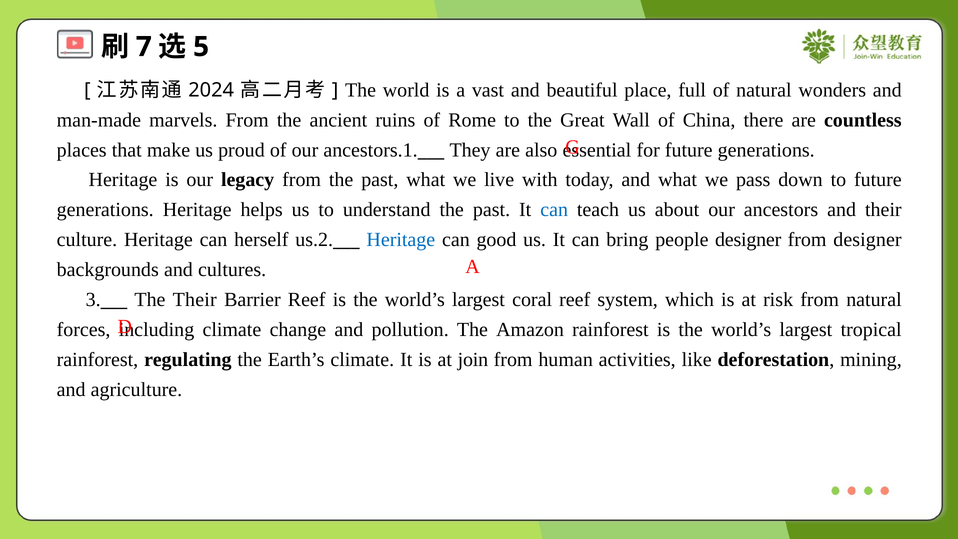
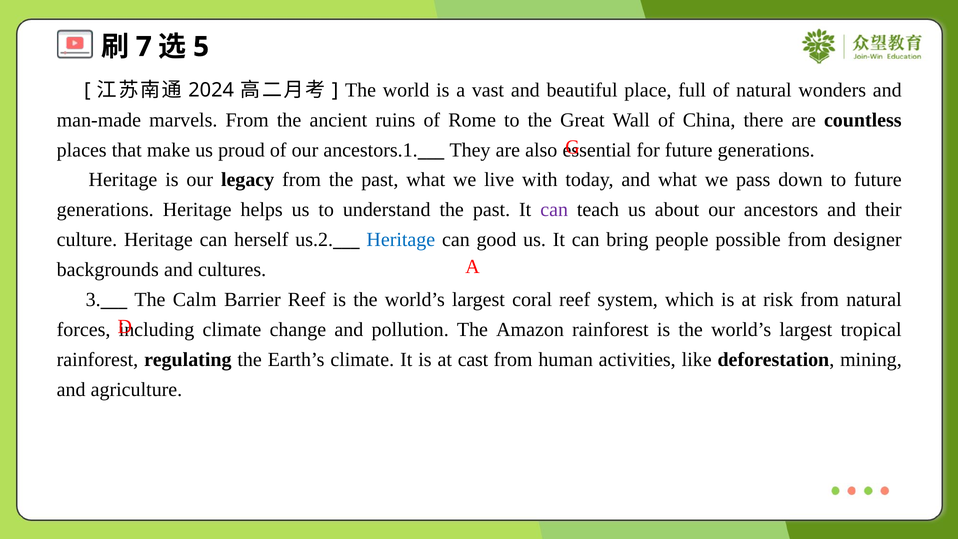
can colour: blue -> purple (554, 210)
people designer: designer -> possible (748, 240)
The Their: Their -> Calm (195, 300)
join: join -> cast (473, 359)
